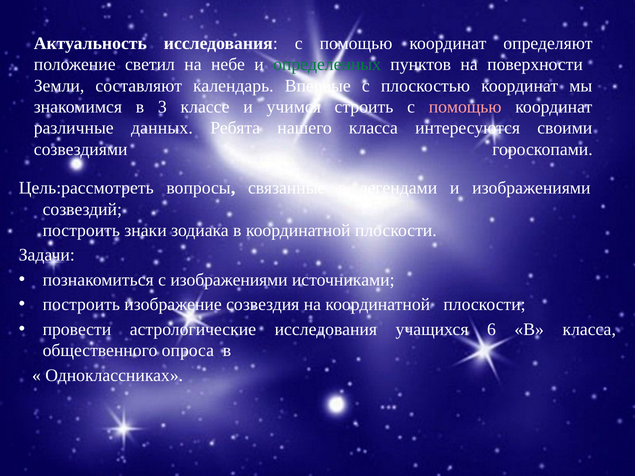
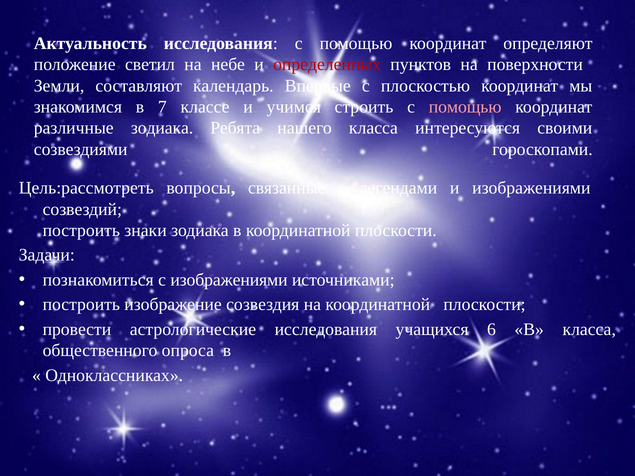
определенных colour: green -> red (327, 65)
3: 3 -> 7 (162, 107)
различные данных: данных -> зодиака (162, 128)
